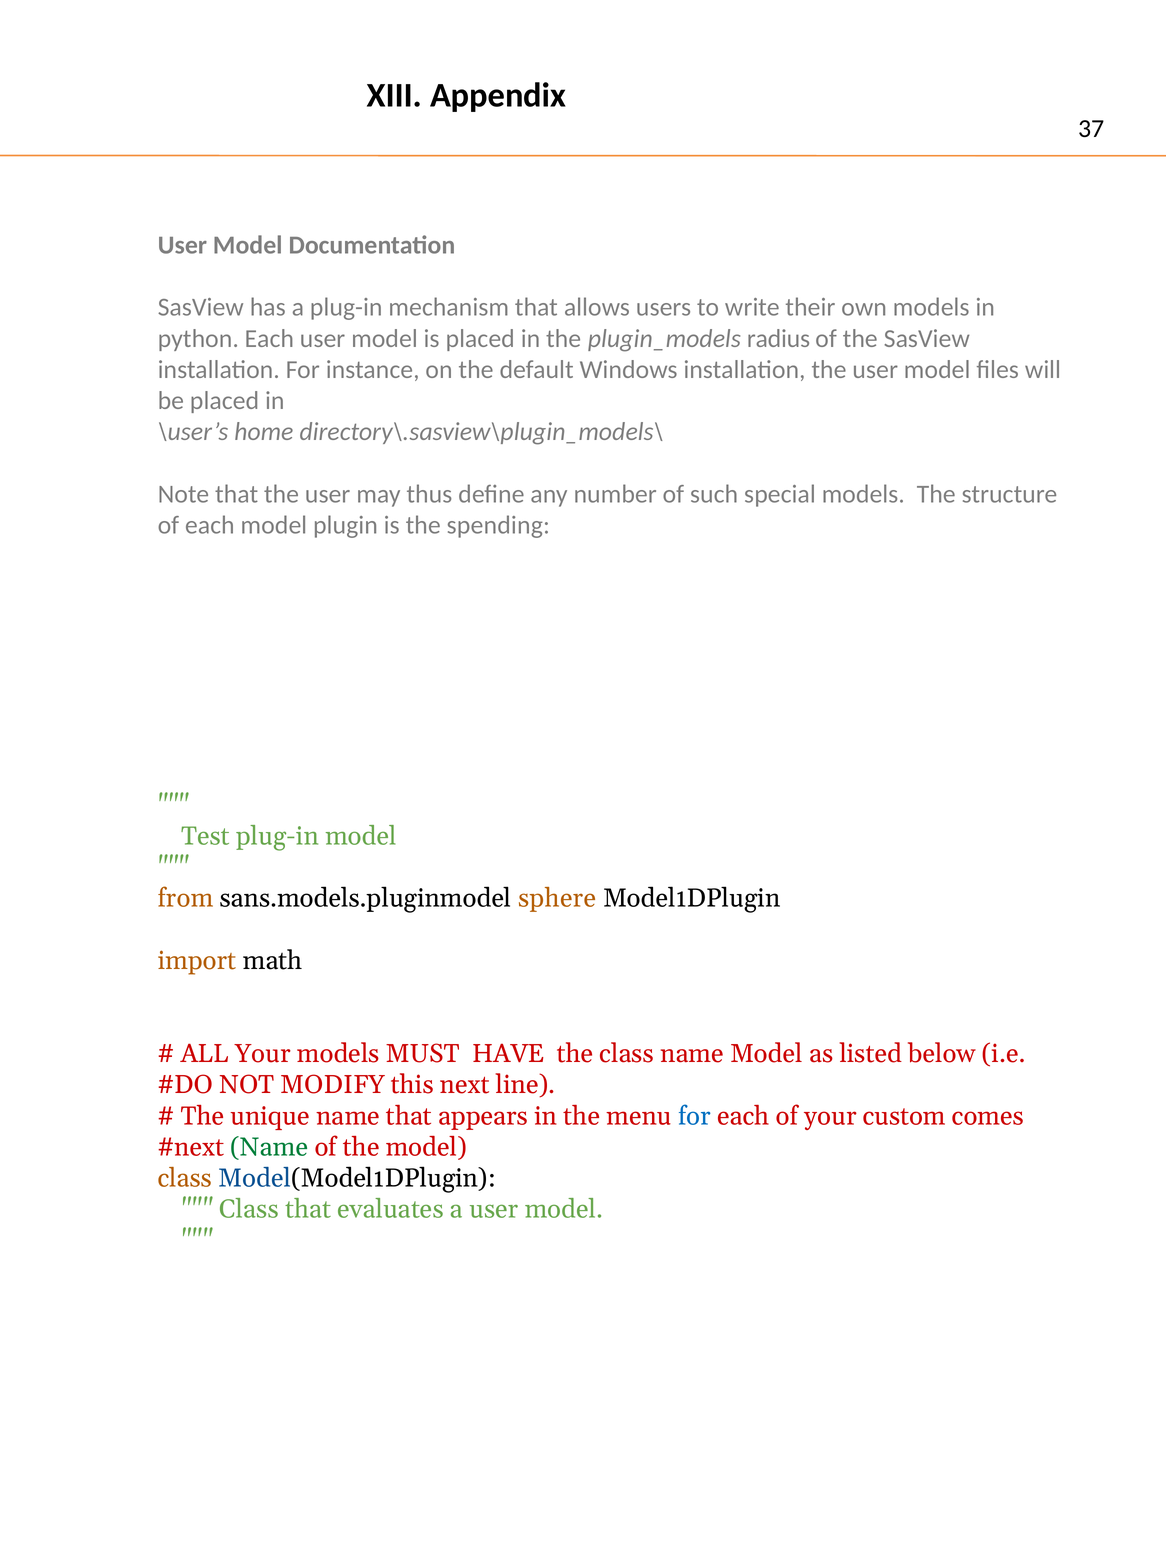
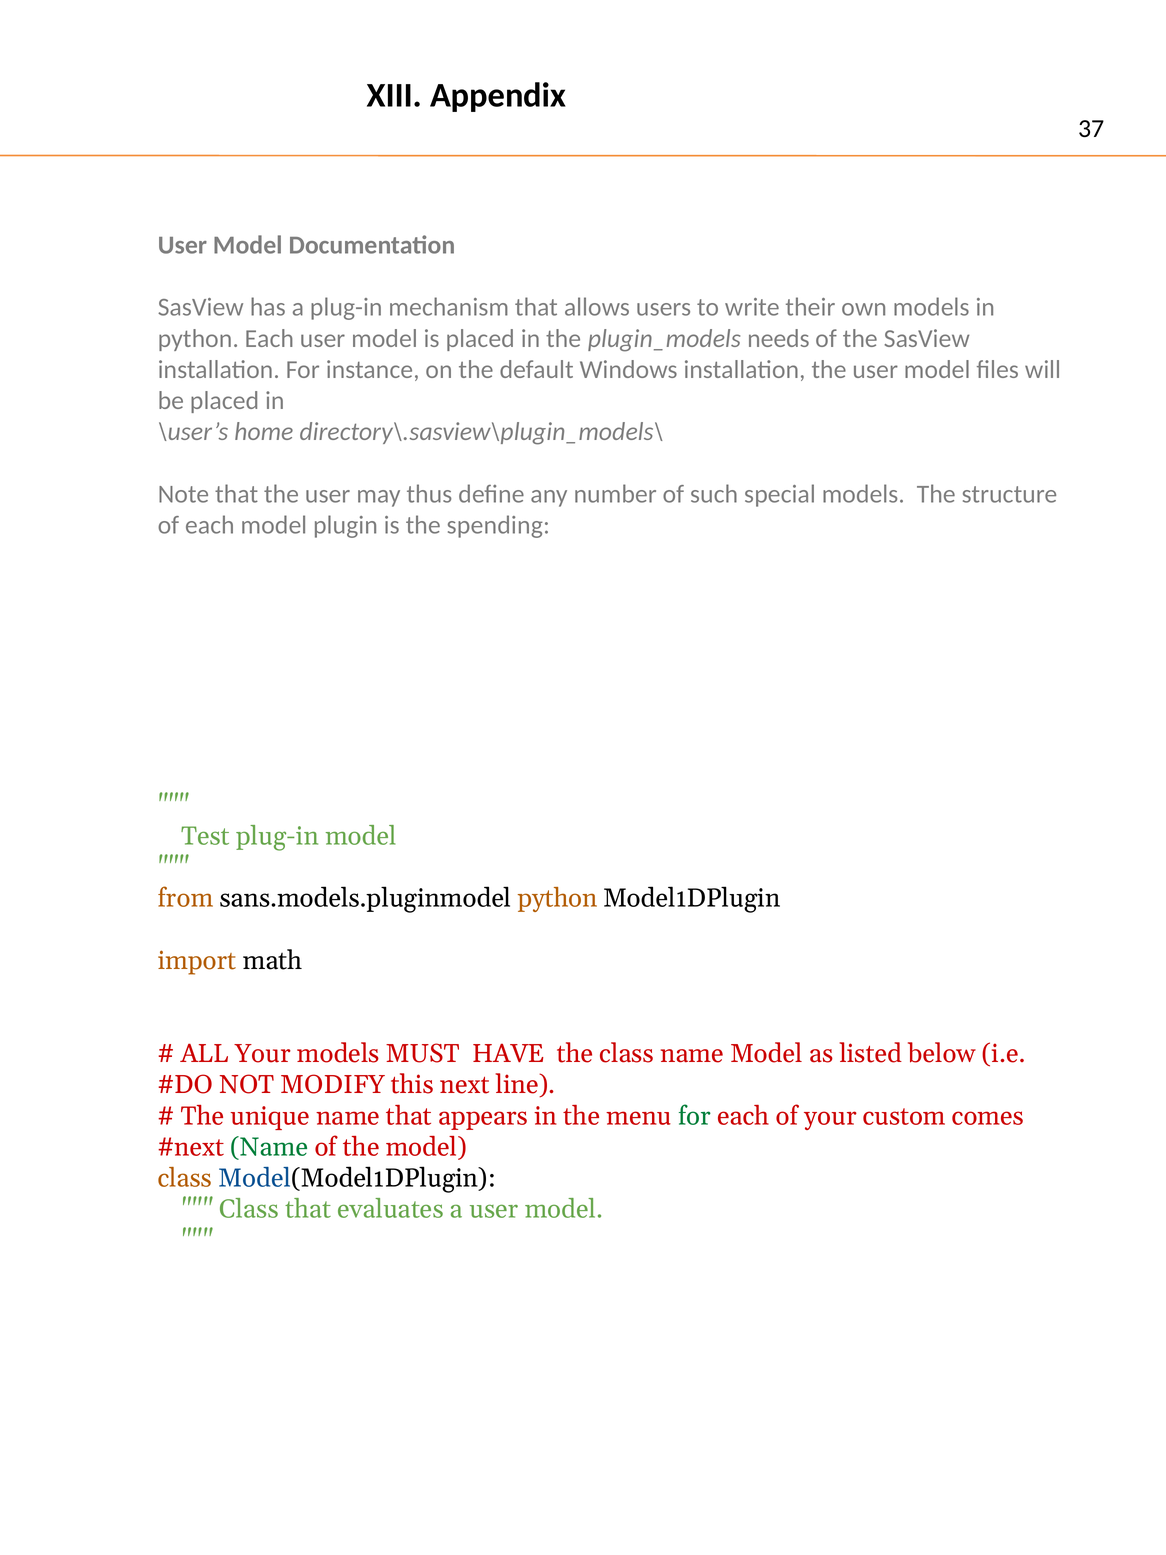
radius: radius -> needs (778, 338)
sans.models.pluginmodel sphere: sphere -> python (558, 898)
for colour: blue -> green (695, 1116)
